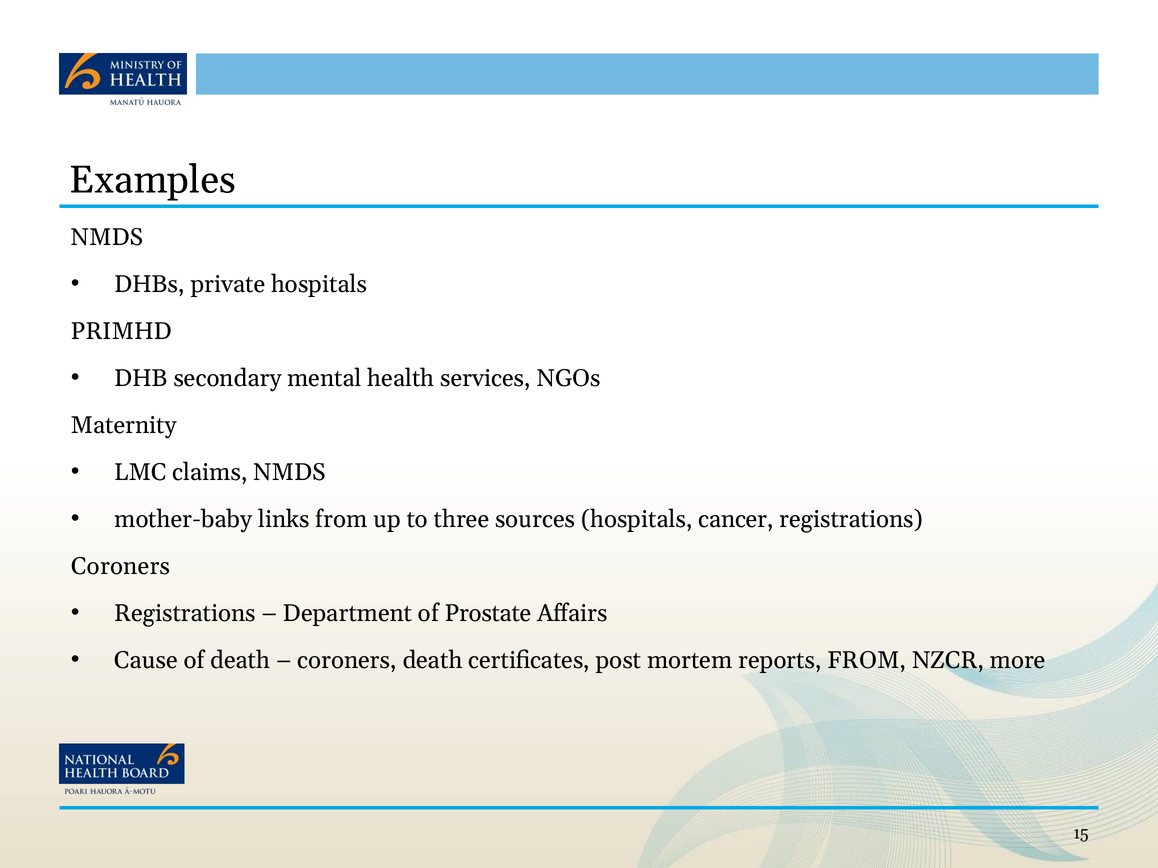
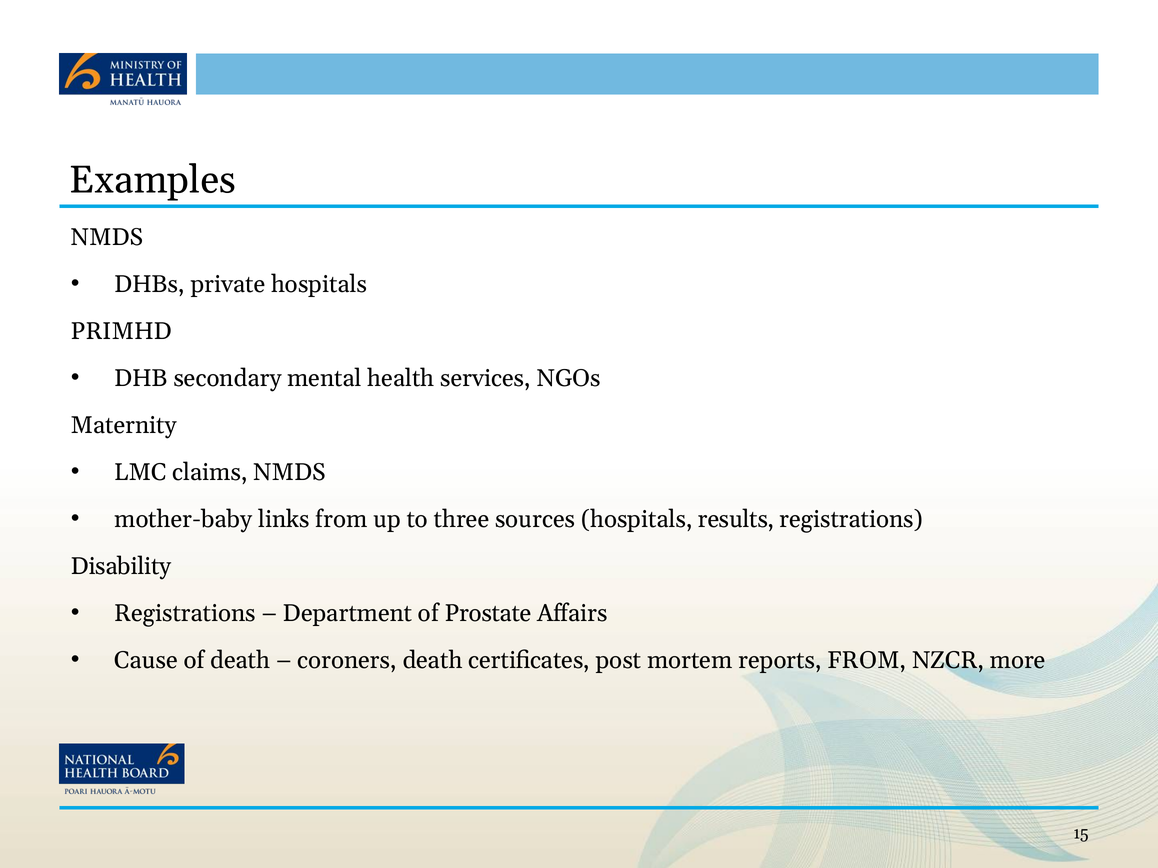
cancer: cancer -> results (736, 520)
Coroners: Coroners -> Disability (121, 567)
